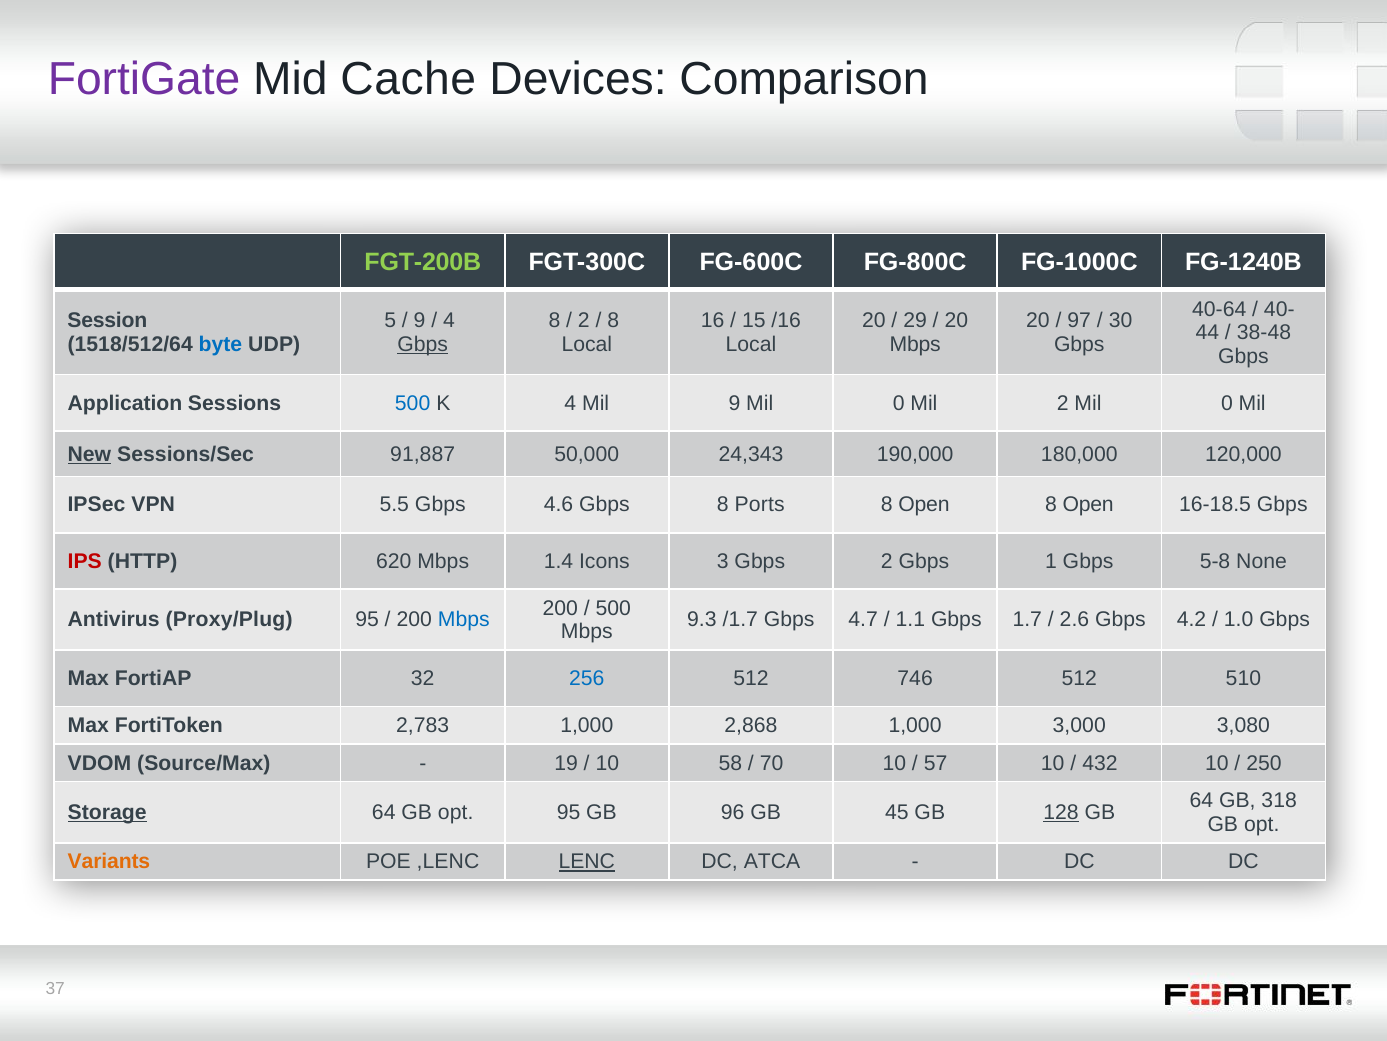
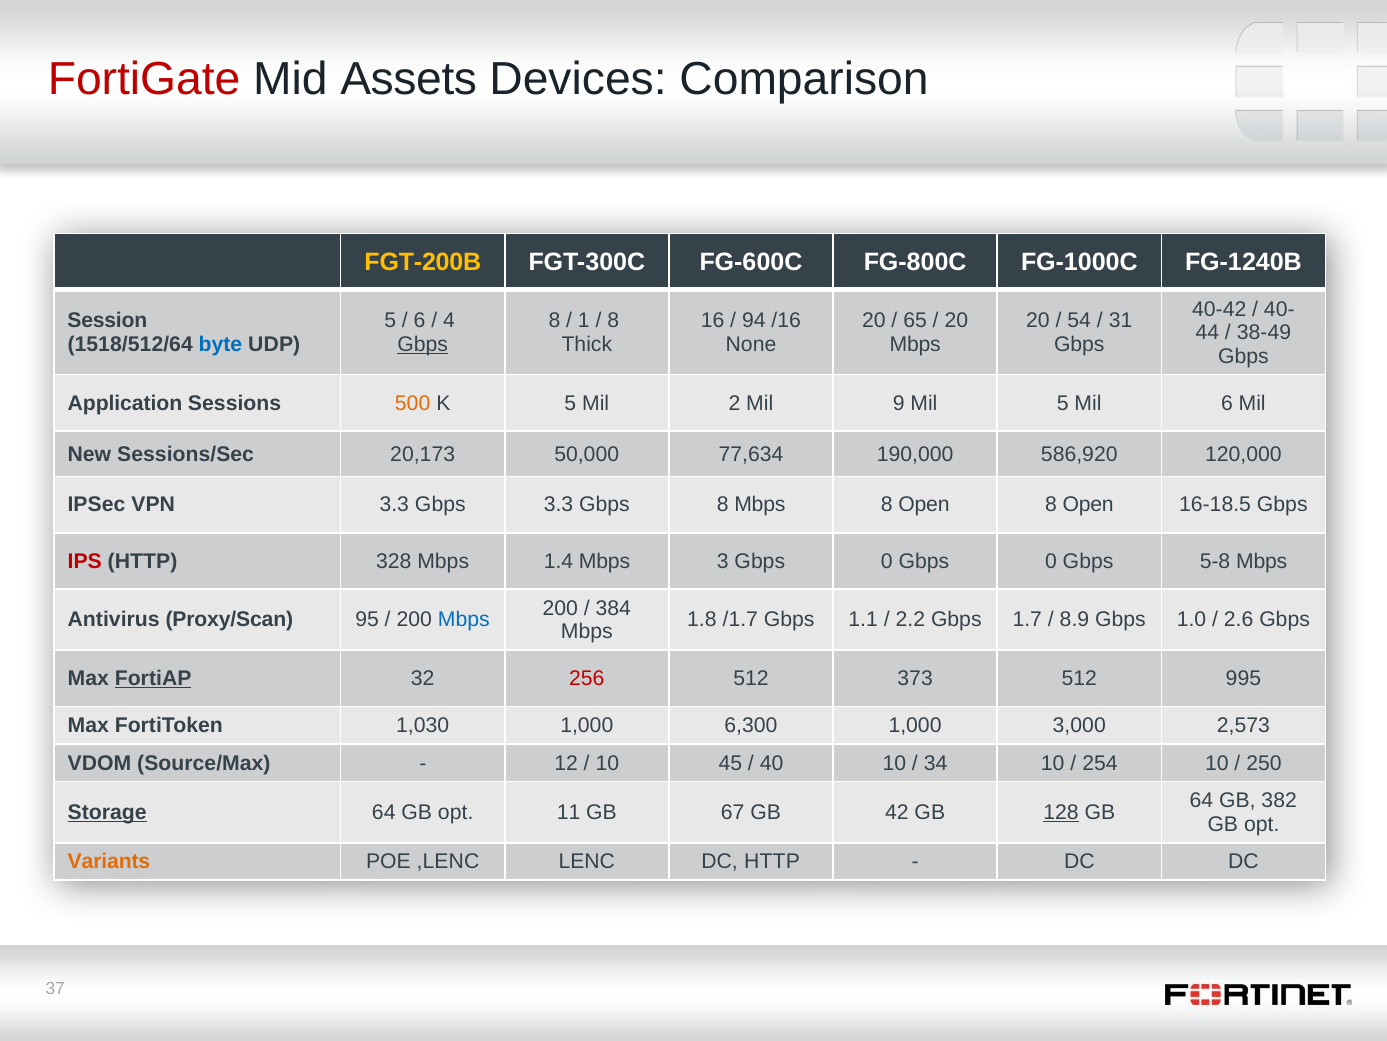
FortiGate colour: purple -> red (144, 79)
Cache: Cache -> Assets (409, 79)
FGT-200B colour: light green -> yellow (423, 262)
40-64: 40-64 -> 40-42 (1219, 309)
9: 9 -> 6 (420, 321)
2: 2 -> 1 (584, 321)
15: 15 -> 94 (754, 321)
29: 29 -> 65 (915, 321)
97: 97 -> 54 (1079, 321)
30: 30 -> 31 (1121, 321)
38-48: 38-48 -> 38-49 (1264, 332)
Local: Local -> Thick (587, 344)
Local: Local -> None (751, 344)
500 colour: blue -> orange (413, 403)
K 4: 4 -> 5 (570, 403)
Mil 9: 9 -> 2 (735, 403)
0: 0 -> 9 (899, 403)
Mil 2: 2 -> 5 (1063, 403)
0: 0 -> 6 (1227, 403)
New underline: present -> none (89, 454)
91,887: 91,887 -> 20,173 (423, 454)
24,343: 24,343 -> 77,634 (751, 454)
180,000: 180,000 -> 586,920 (1079, 454)
VPN 5.5: 5.5 -> 3.3 (394, 505)
Gbps 4.6: 4.6 -> 3.3 (558, 505)
8 Ports: Ports -> Mbps (760, 505)
620: 620 -> 328 (394, 561)
1.4 Icons: Icons -> Mbps (605, 561)
3 Gbps 2: 2 -> 0 (887, 561)
1: 1 -> 0 (1051, 561)
5-8 None: None -> Mbps (1262, 561)
500: 500 -> 384 (613, 608)
Proxy/Plug: Proxy/Plug -> Proxy/Scan (229, 620)
9.3: 9.3 -> 1.8 (702, 620)
4.7: 4.7 -> 1.1 (863, 620)
1.1: 1.1 -> 2.2 (910, 620)
2.6: 2.6 -> 8.9 (1074, 620)
4.2: 4.2 -> 1.0 (1191, 620)
1.0: 1.0 -> 2.6 (1239, 620)
FortiAP underline: none -> present (153, 678)
256 colour: blue -> red (587, 678)
746: 746 -> 373 (915, 678)
510: 510 -> 995 (1243, 678)
2,783: 2,783 -> 1,030 (423, 725)
2,868: 2,868 -> 6,300 (751, 725)
3,080: 3,080 -> 2,573 (1243, 725)
19: 19 -> 12 (566, 763)
58: 58 -> 45 (730, 763)
70: 70 -> 40 (772, 763)
57: 57 -> 34 (936, 763)
432: 432 -> 254 (1100, 763)
318: 318 -> 382 (1279, 800)
opt 95: 95 -> 11 (569, 812)
96: 96 -> 67 (733, 812)
45: 45 -> 42 (897, 812)
LENC underline: present -> none (587, 861)
DC ATCA: ATCA -> HTTP (772, 861)
